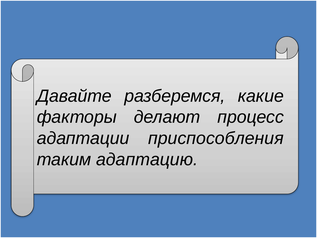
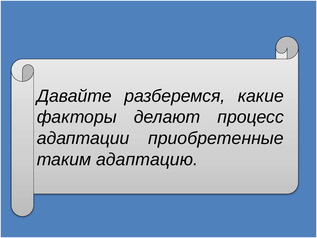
приспособления: приспособления -> приобретенные (216, 138)
